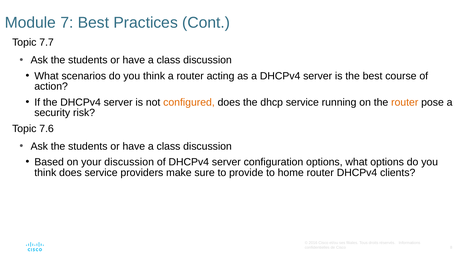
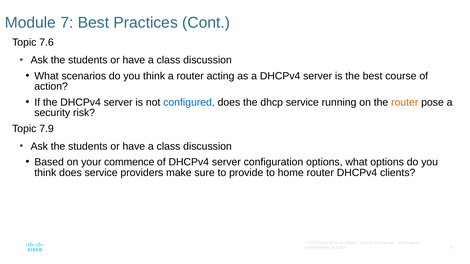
7.7: 7.7 -> 7.6 (47, 43)
configured colour: orange -> blue (189, 102)
7.6: 7.6 -> 7.9 (47, 129)
your discussion: discussion -> commence (129, 162)
